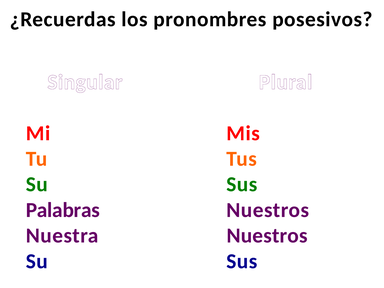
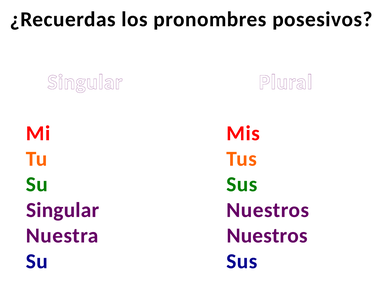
Palabras: Palabras -> Singular (63, 210)
